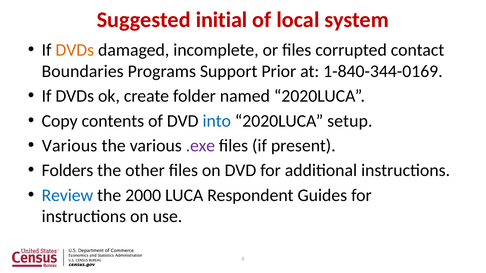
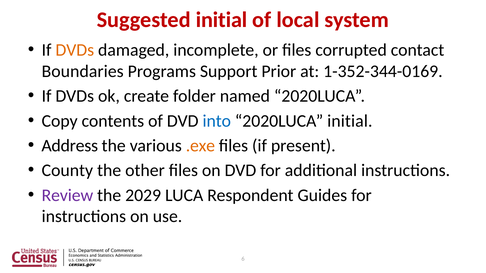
1-840-344-0169: 1-840-344-0169 -> 1-352-344-0169 (383, 71)
2020LUCA setup: setup -> initial (350, 121)
Various: Various -> Address (70, 146)
.exe colour: purple -> orange (200, 146)
Folders: Folders -> County (67, 171)
Review colour: blue -> purple (67, 195)
2000: 2000 -> 2029 (143, 195)
